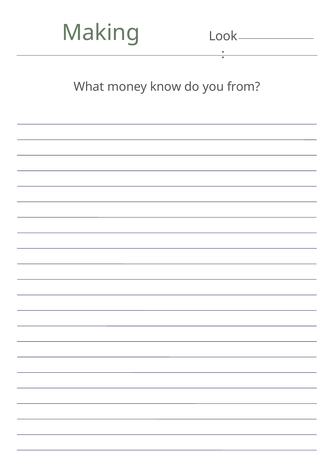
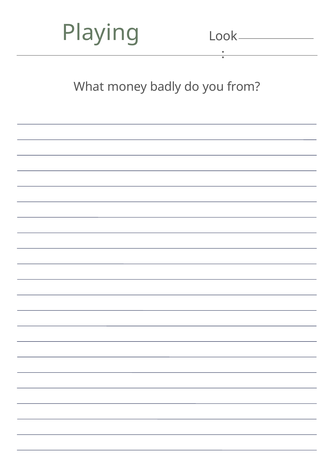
Making: Making -> Playing (101, 33)
know: know -> badly (166, 87)
